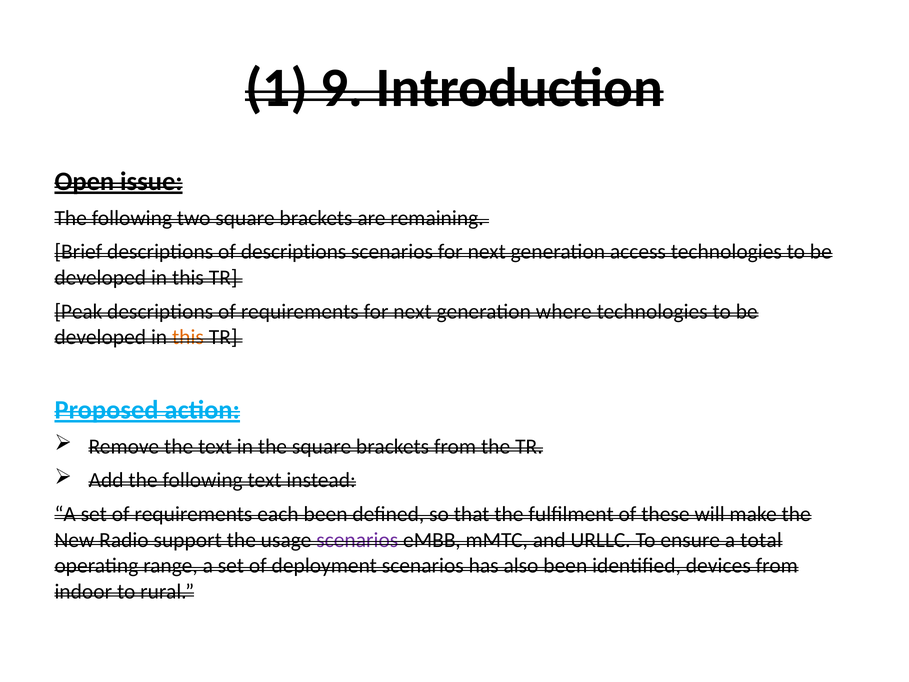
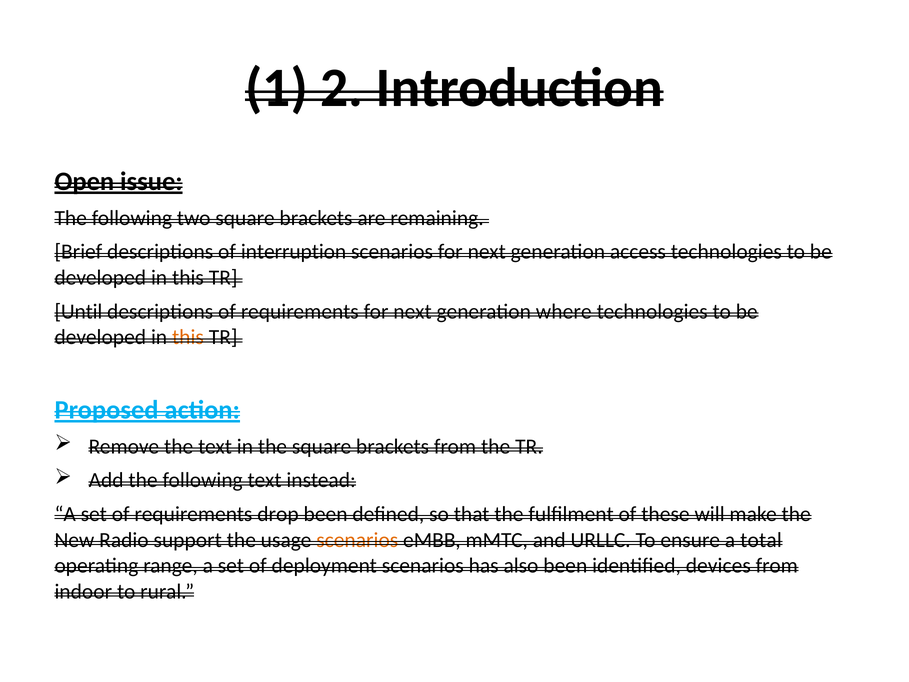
9: 9 -> 2 (342, 88)
of descriptions: descriptions -> interruption (294, 252)
Peak: Peak -> Until (78, 311)
each: each -> drop (278, 514)
scenarios colour: purple -> orange (357, 540)
